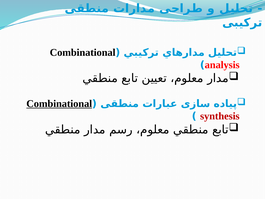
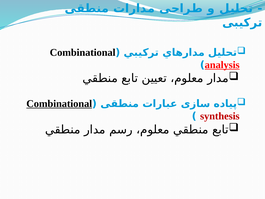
analysis underline: none -> present (222, 65)
